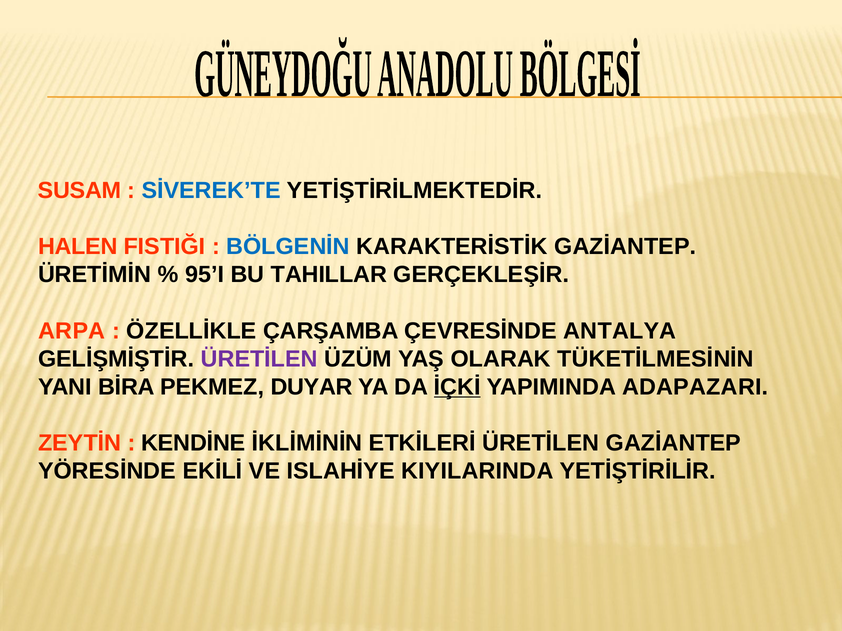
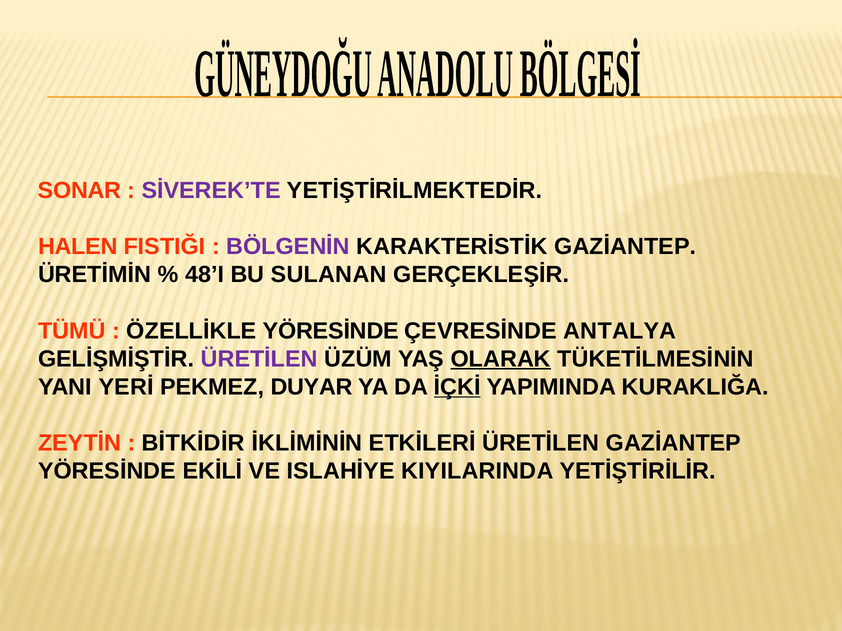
SUSAM: SUSAM -> SONAR (80, 191)
SİVEREK’TE colour: blue -> purple (211, 191)
BÖLGENİN colour: blue -> purple (288, 247)
95’I: 95’I -> 48’I (205, 275)
TAHILLAR: TAHILLAR -> SULANAN (329, 275)
ARPA: ARPA -> TÜMÜ (72, 331)
ÖZELLİKLE ÇARŞAMBA: ÇARŞAMBA -> YÖRESİNDE (331, 331)
OLARAK underline: none -> present (501, 359)
BİRA: BİRA -> YERİ (126, 387)
ADAPAZARI: ADAPAZARI -> KURAKLIĞA (695, 387)
KENDİNE: KENDİNE -> BİTKİDİR (193, 443)
